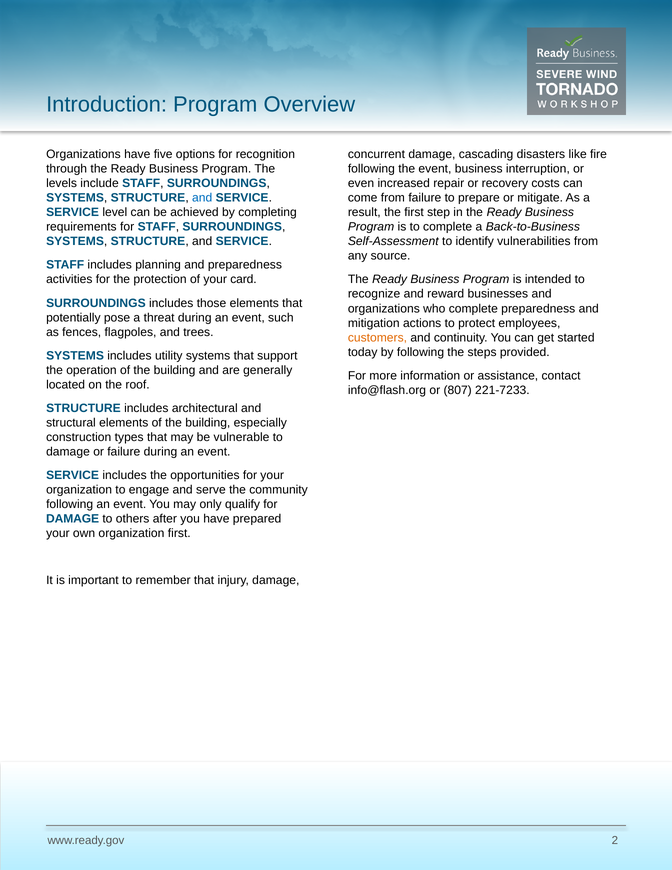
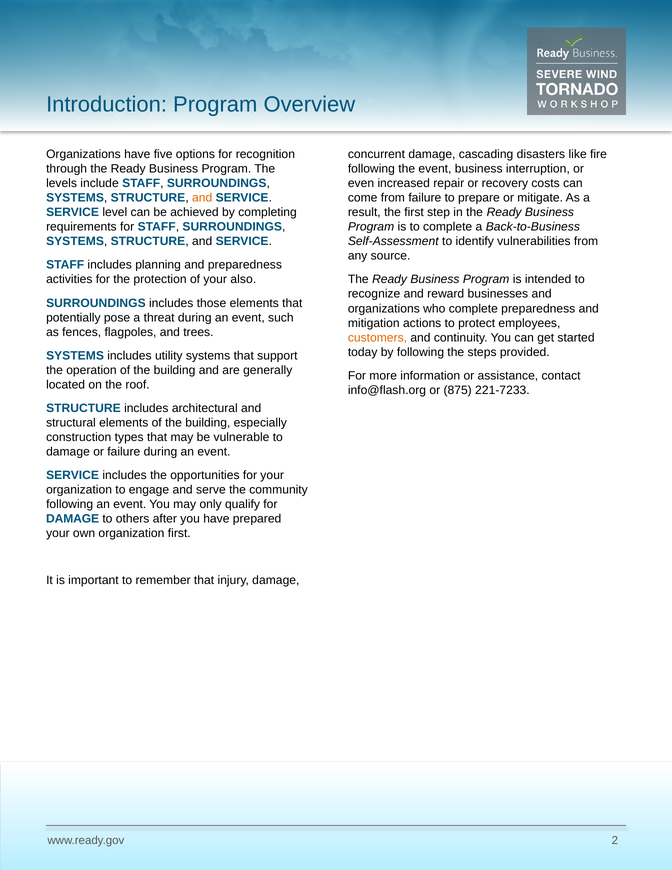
and colour: blue -> orange (202, 198)
card: card -> also (243, 279)
807: 807 -> 875 (458, 390)
